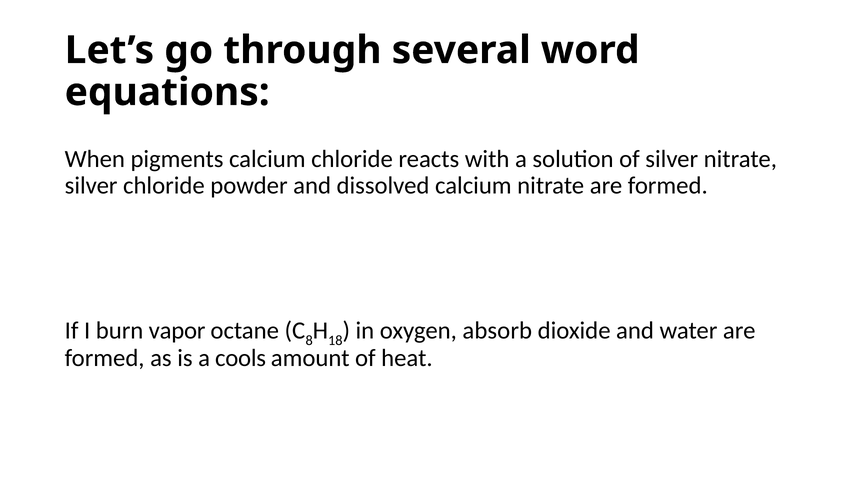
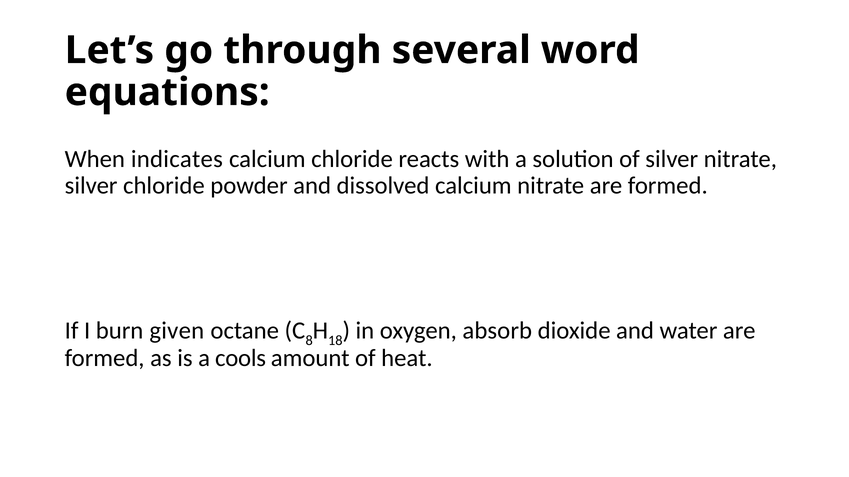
pigments: pigments -> indicates (177, 159)
vapor: vapor -> given (177, 331)
